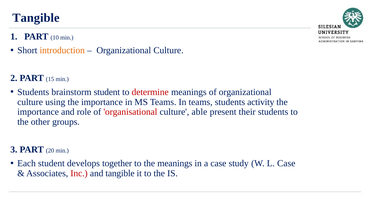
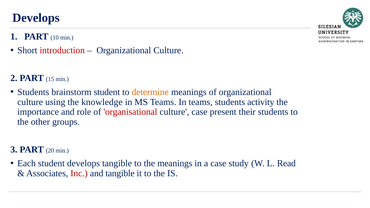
Tangible: Tangible -> Develops (36, 18)
introduction colour: orange -> red (62, 50)
determine colour: red -> orange (150, 92)
using the importance: importance -> knowledge (102, 102)
culture able: able -> case (199, 112)
develops together: together -> tangible (117, 164)
L Case: Case -> Read (286, 164)
